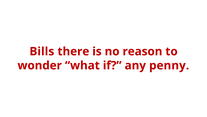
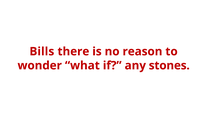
penny: penny -> stones (169, 65)
